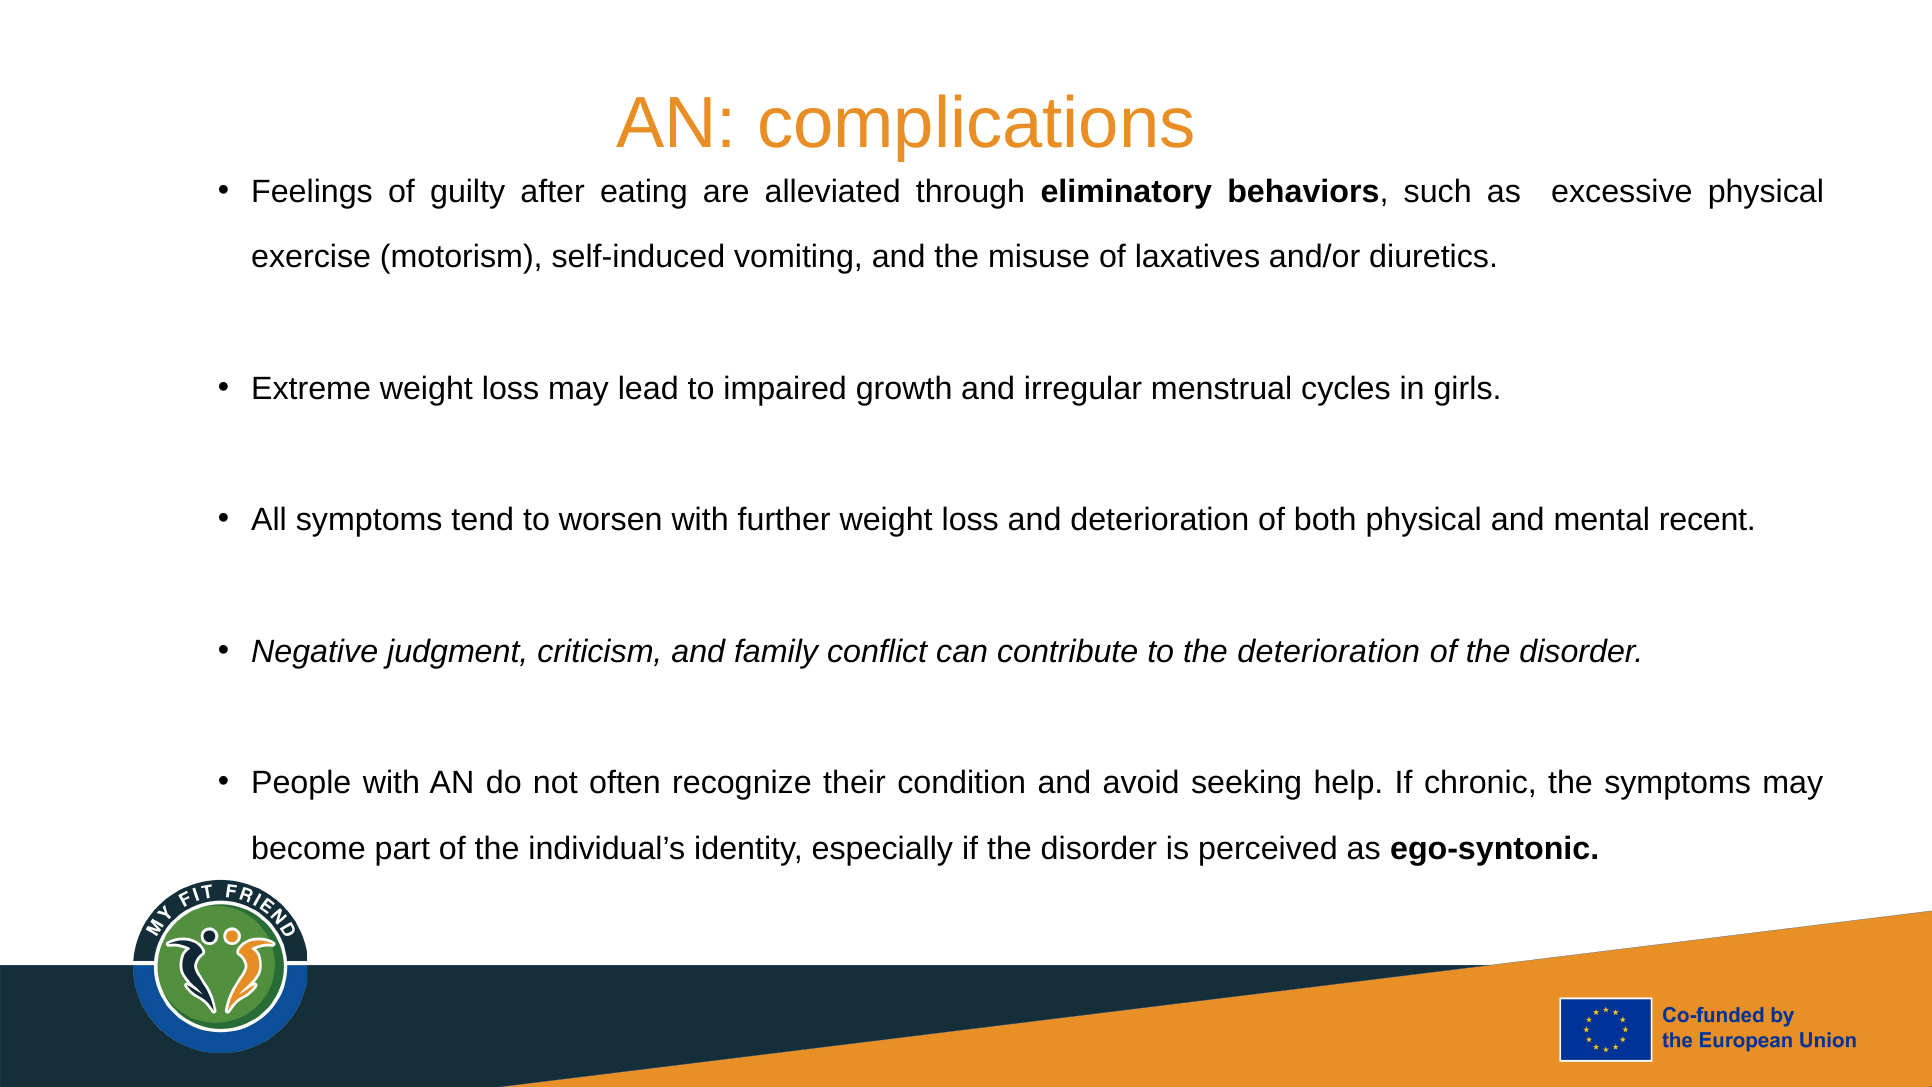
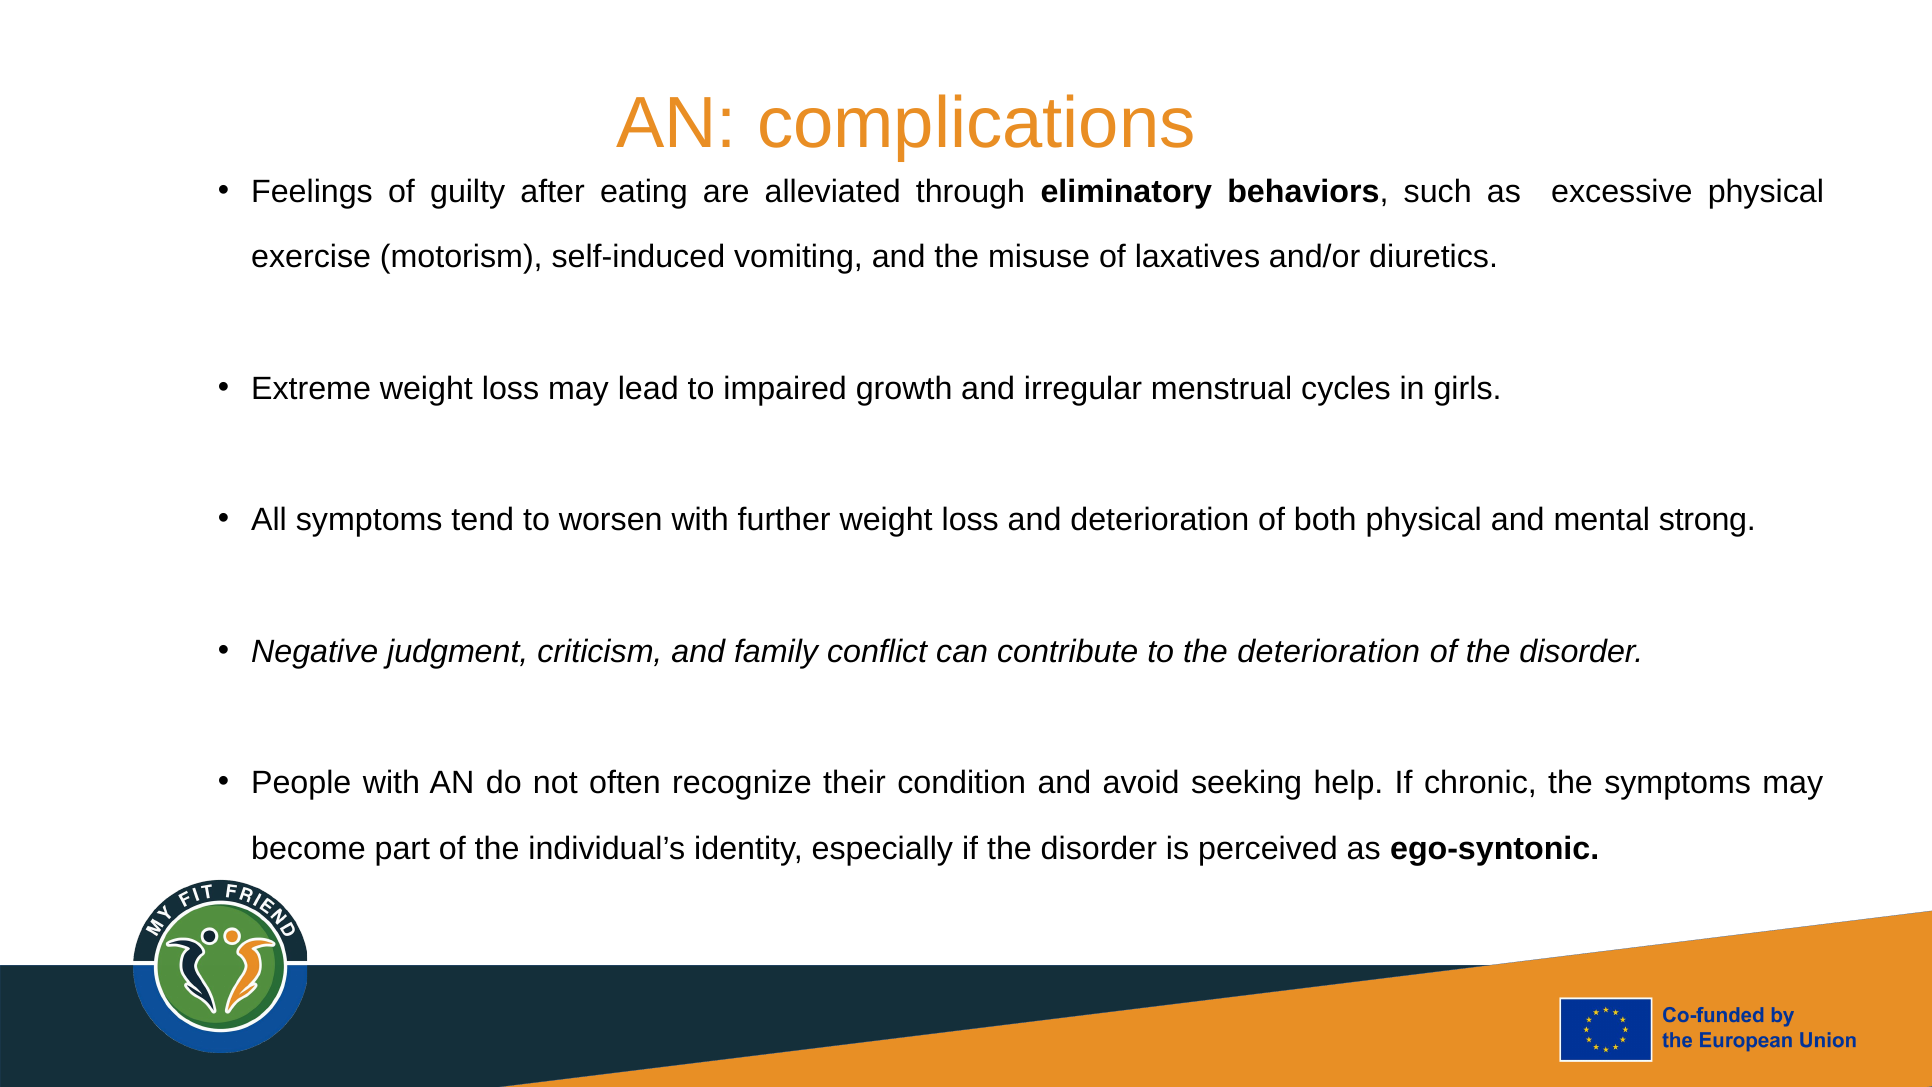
recent: recent -> strong (1707, 520)
